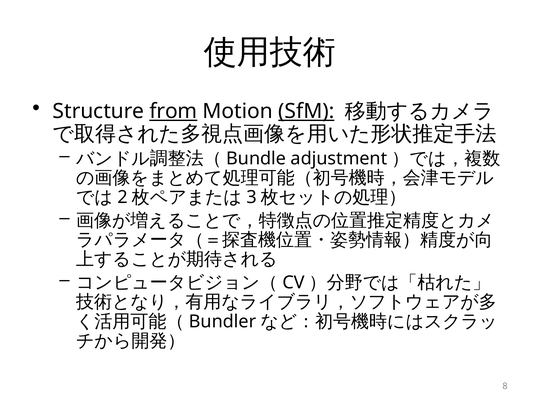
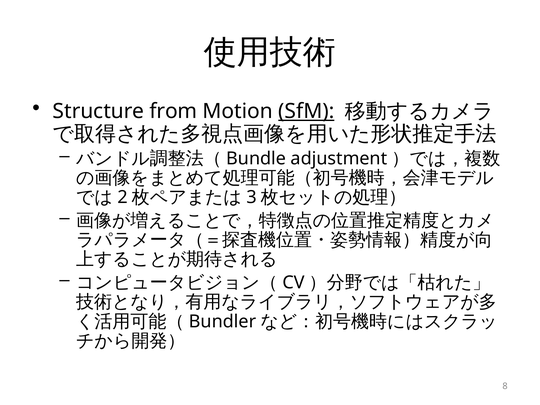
from underline: present -> none (173, 111)
